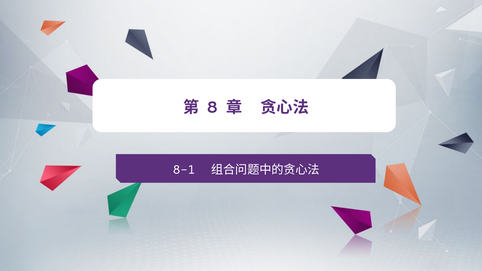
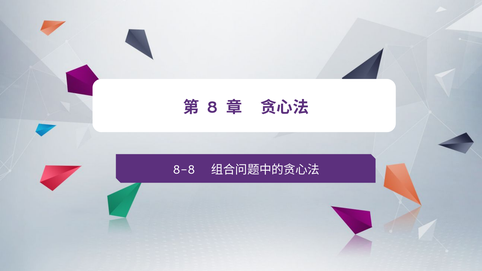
8-1: 8-1 -> 8-8 (184, 170)
